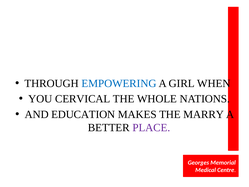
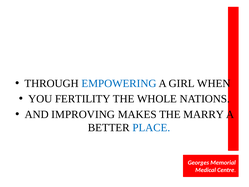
CERVICAL: CERVICAL -> FERTILITY (83, 99)
EDUCATION: EDUCATION -> IMPROVING (83, 114)
PLACE colour: purple -> blue (151, 128)
